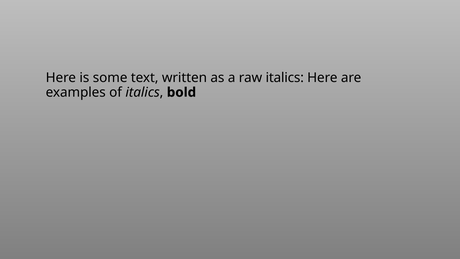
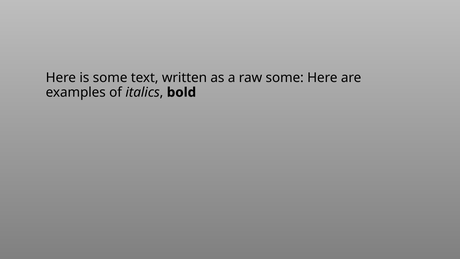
raw italics: italics -> some (285, 78)
